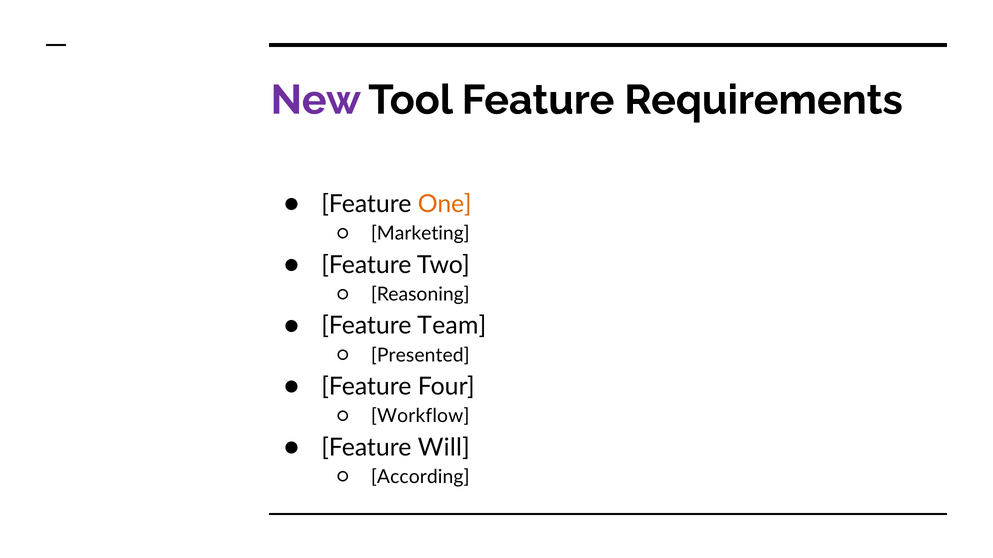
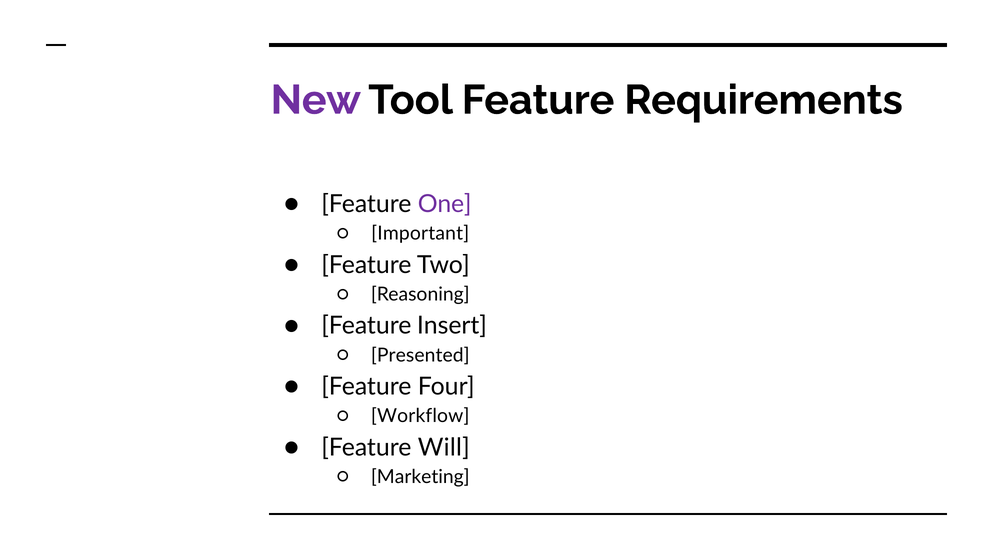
One colour: orange -> purple (445, 204)
Marketing: Marketing -> Important (420, 234)
Team: Team -> Insert (452, 326)
According: According -> Marketing (420, 477)
